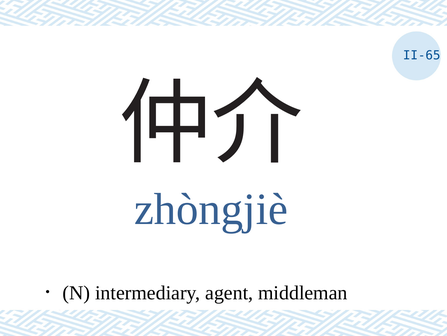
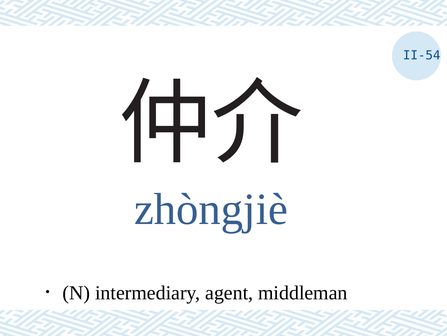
II-65: II-65 -> II-54 (422, 55)
